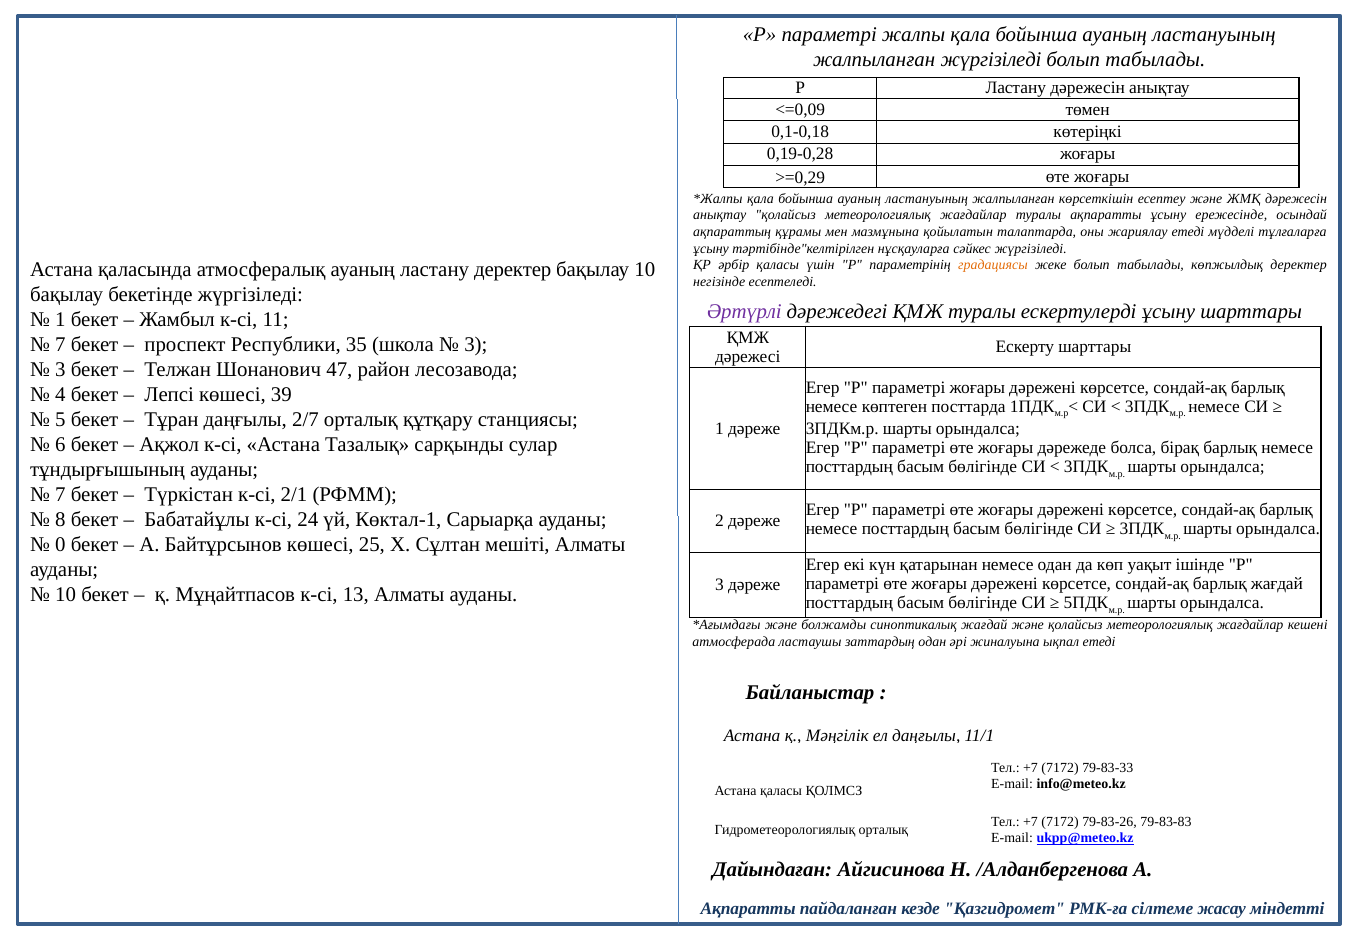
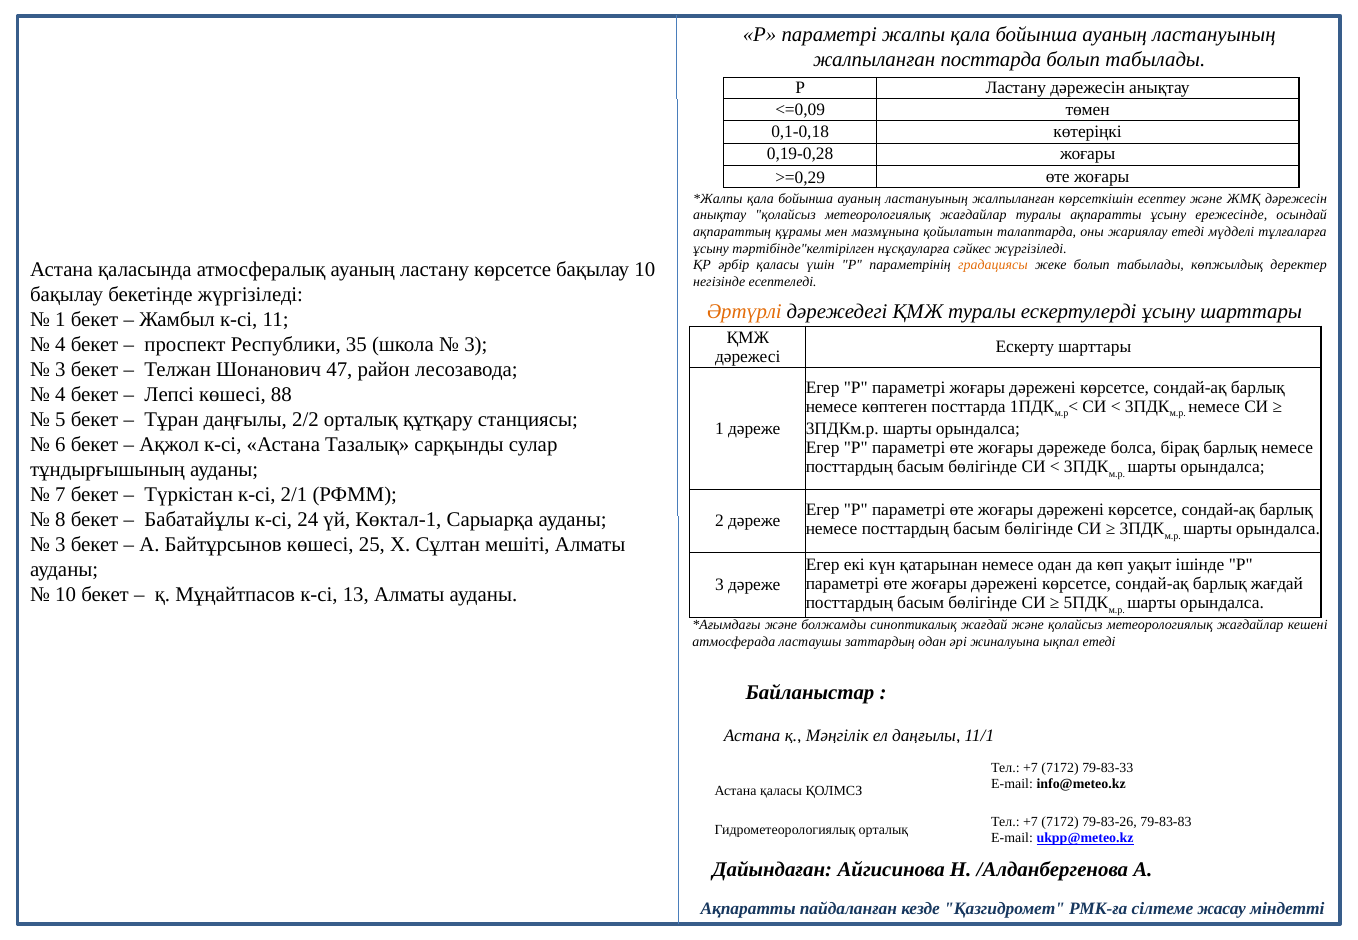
жалпыланған жүргізіледі: жүргізіледі -> посттарда (991, 59)
ластану деректер: деректер -> көрсетсе (513, 269)
Әртүрлі colour: purple -> orange (744, 312)
7: 7 -> 4 (60, 344)
39: 39 -> 88 (281, 395)
2/7: 2/7 -> 2/2 (305, 420)
0: 0 -> 3 (60, 545)
